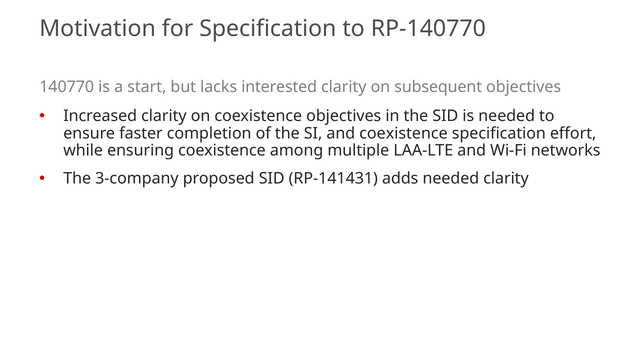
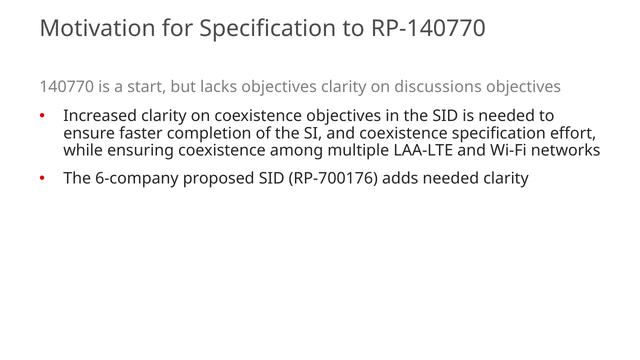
lacks interested: interested -> objectives (279, 87)
subsequent: subsequent -> discussions (438, 87)
3-company: 3-company -> 6-company (137, 179)
RP-141431: RP-141431 -> RP-700176 (333, 179)
